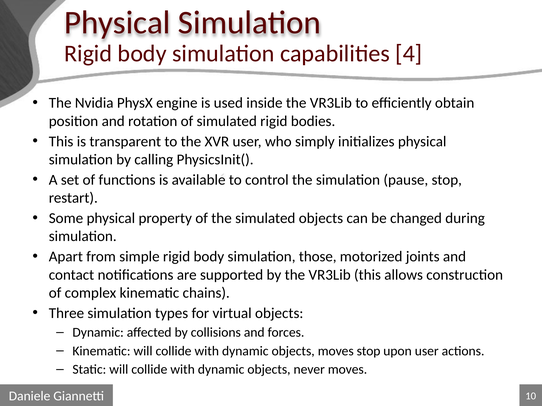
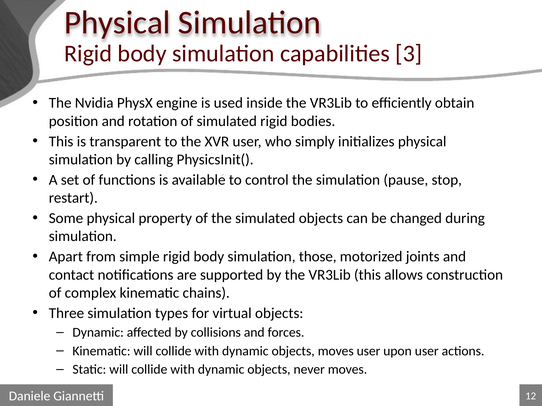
4: 4 -> 3 (409, 54)
moves stop: stop -> user (369, 351)
10: 10 -> 12 (531, 396)
